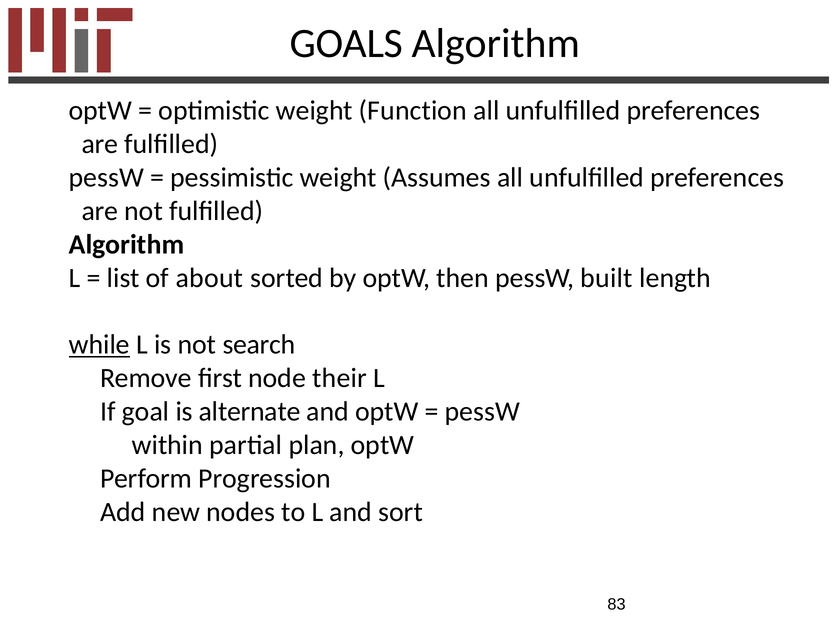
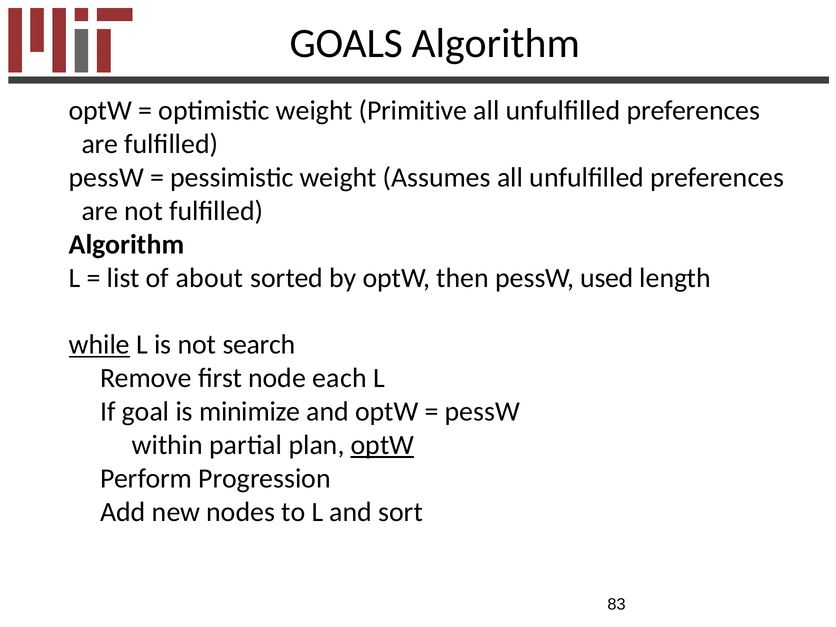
Function: Function -> Primitive (413, 111)
built: built -> used (607, 278)
their: their -> each (340, 378)
alternate: alternate -> minimize (250, 412)
optW underline: none -> present (382, 445)
